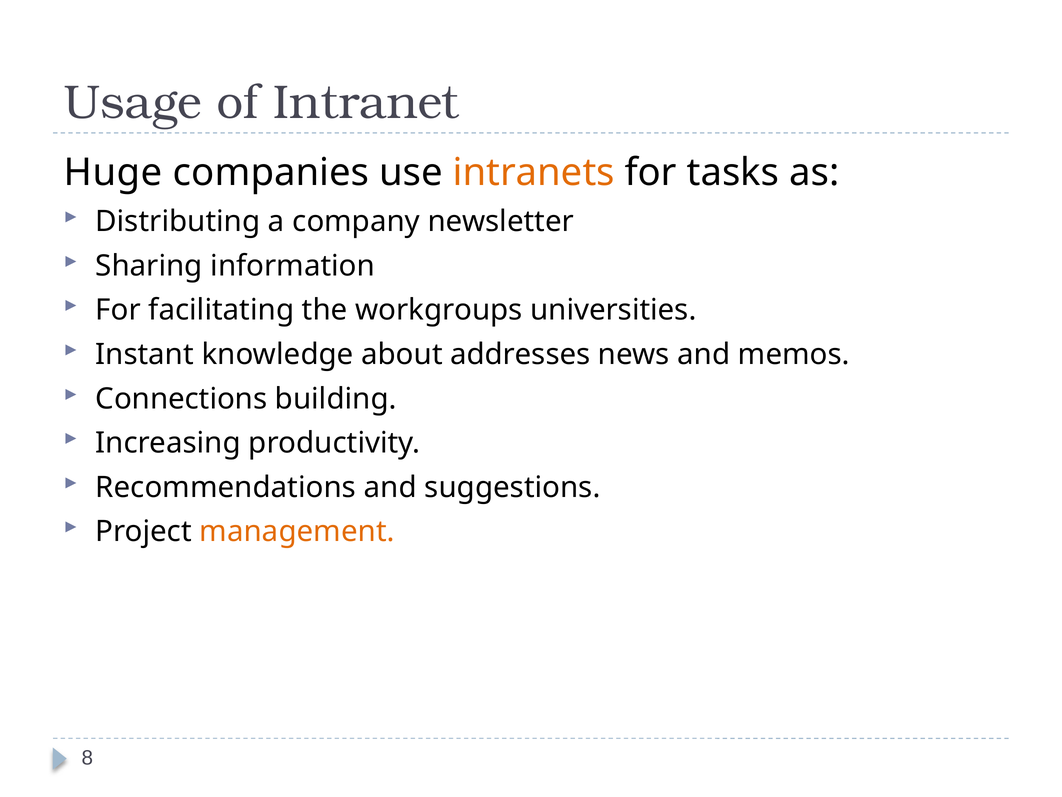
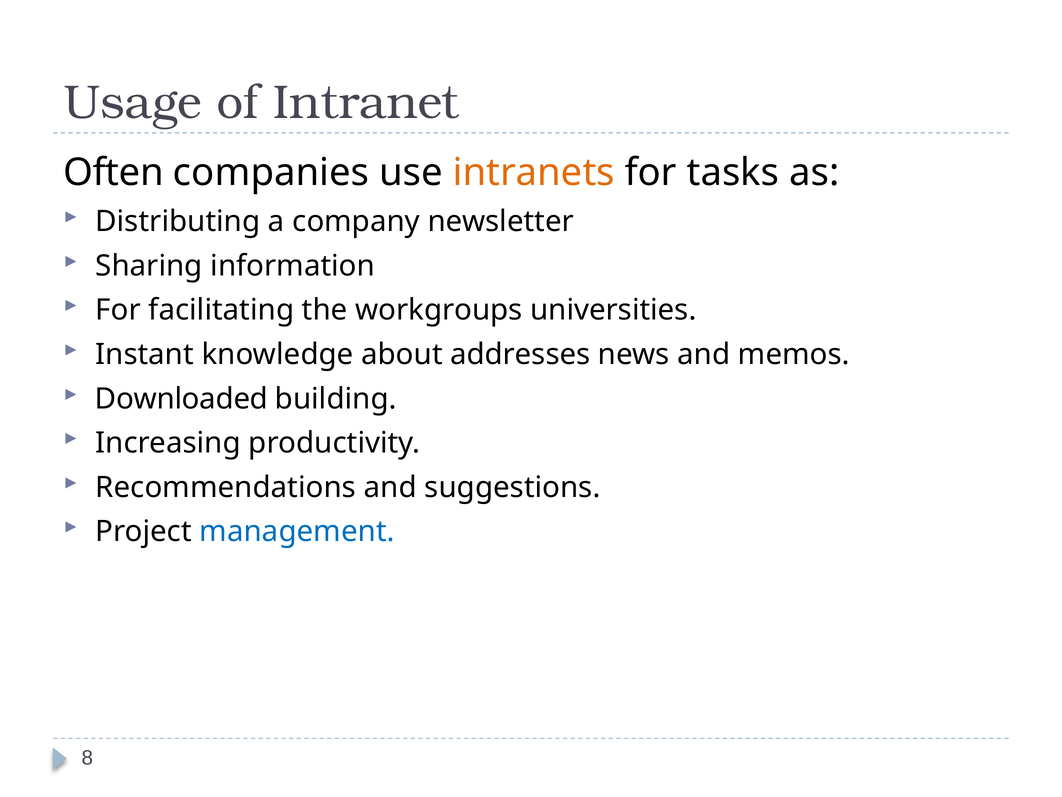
Huge: Huge -> Often (113, 173)
Connections: Connections -> Downloaded (181, 399)
management colour: orange -> blue (297, 531)
